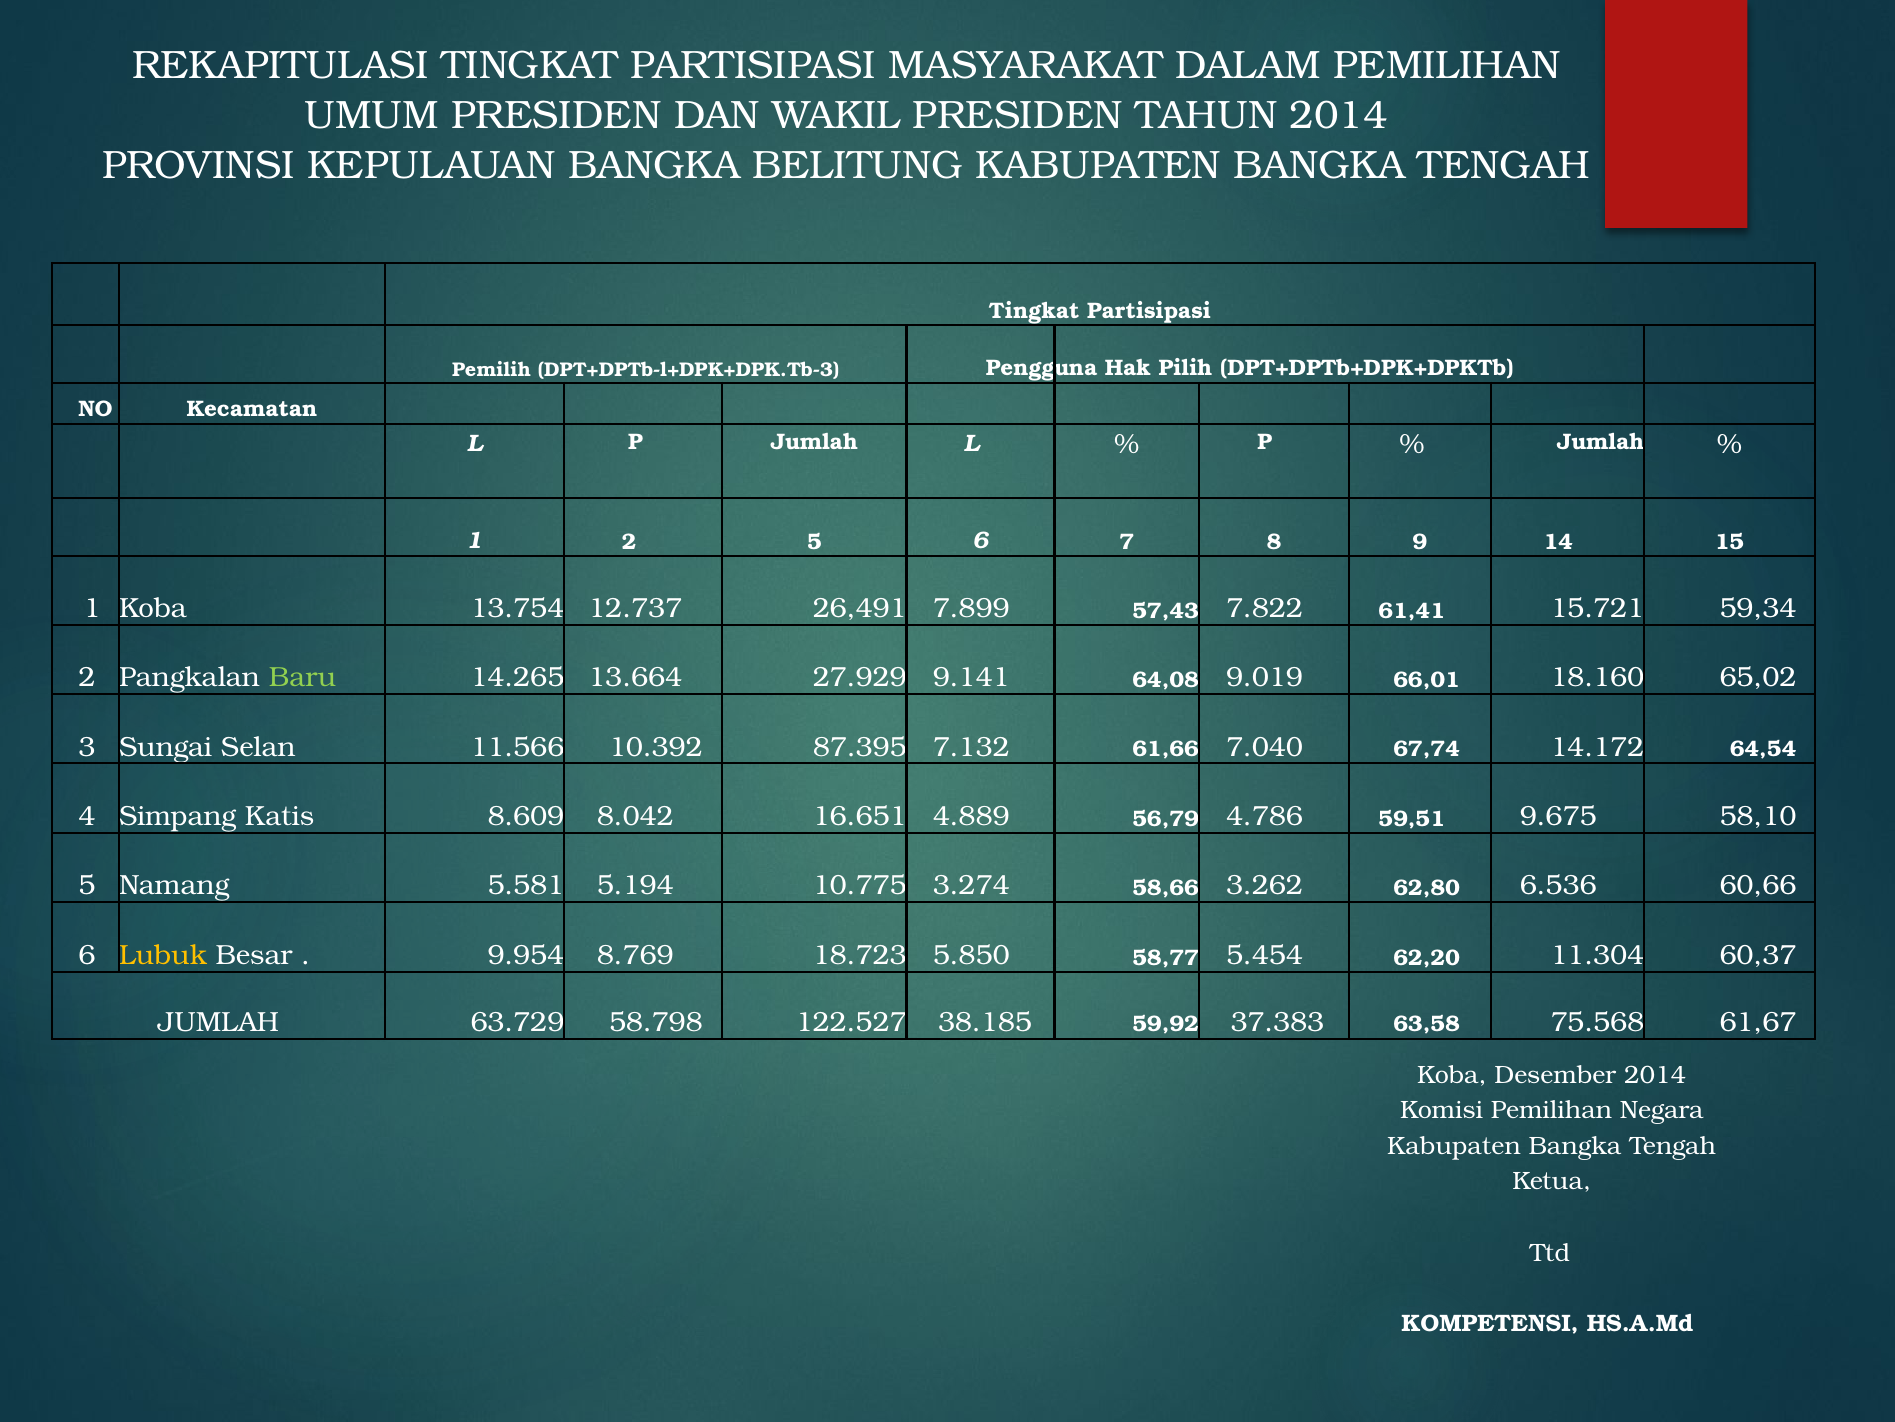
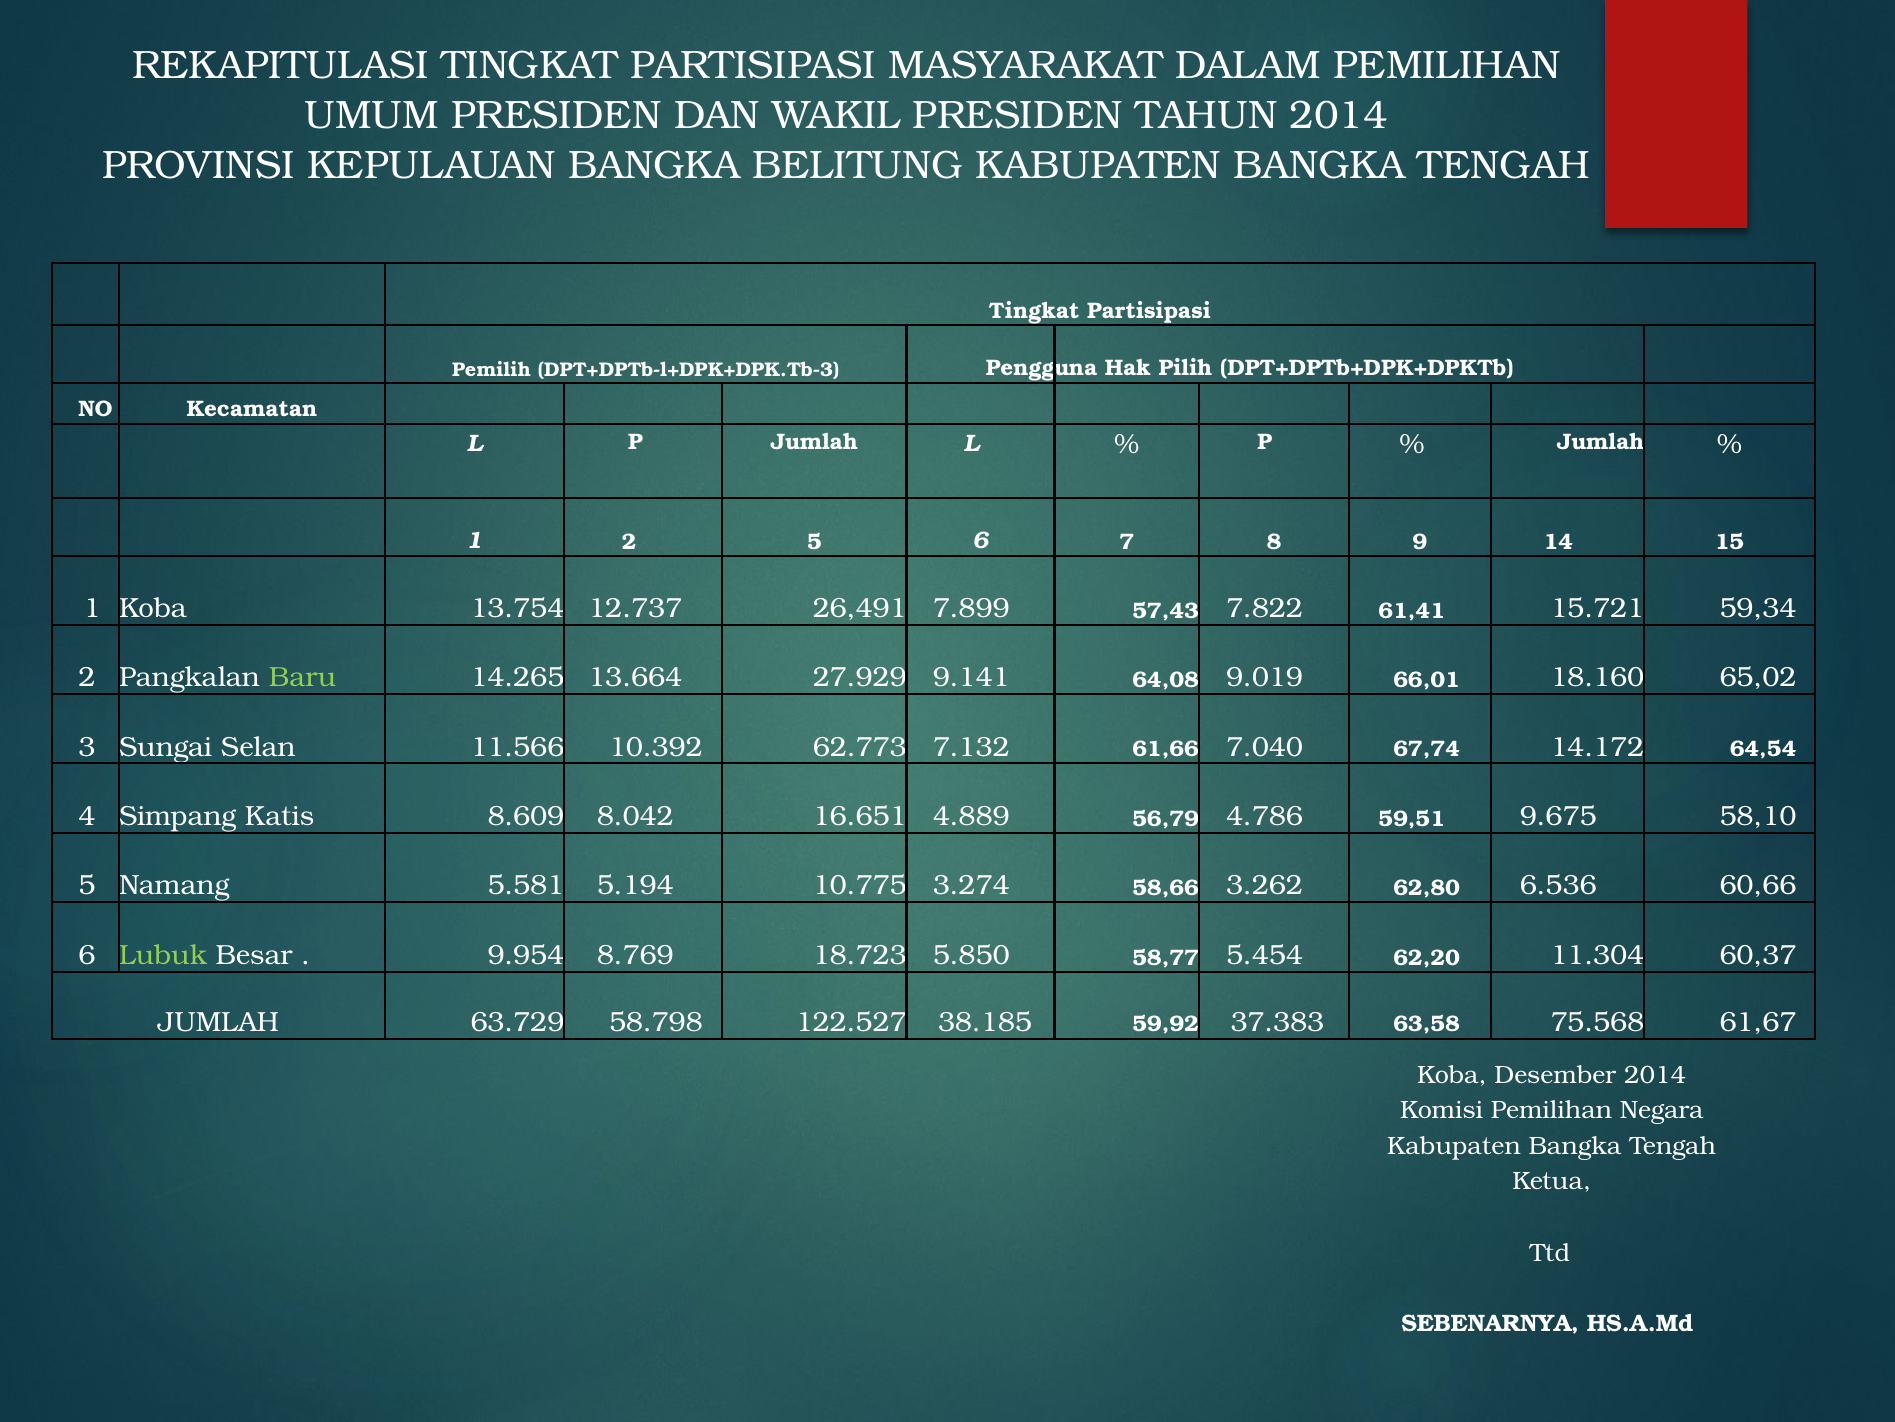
87.395: 87.395 -> 62.773 (860, 747)
Lubuk colour: yellow -> light green (163, 955)
KOMPETENSI: KOMPETENSI -> SEBENARNYA (1490, 1323)
